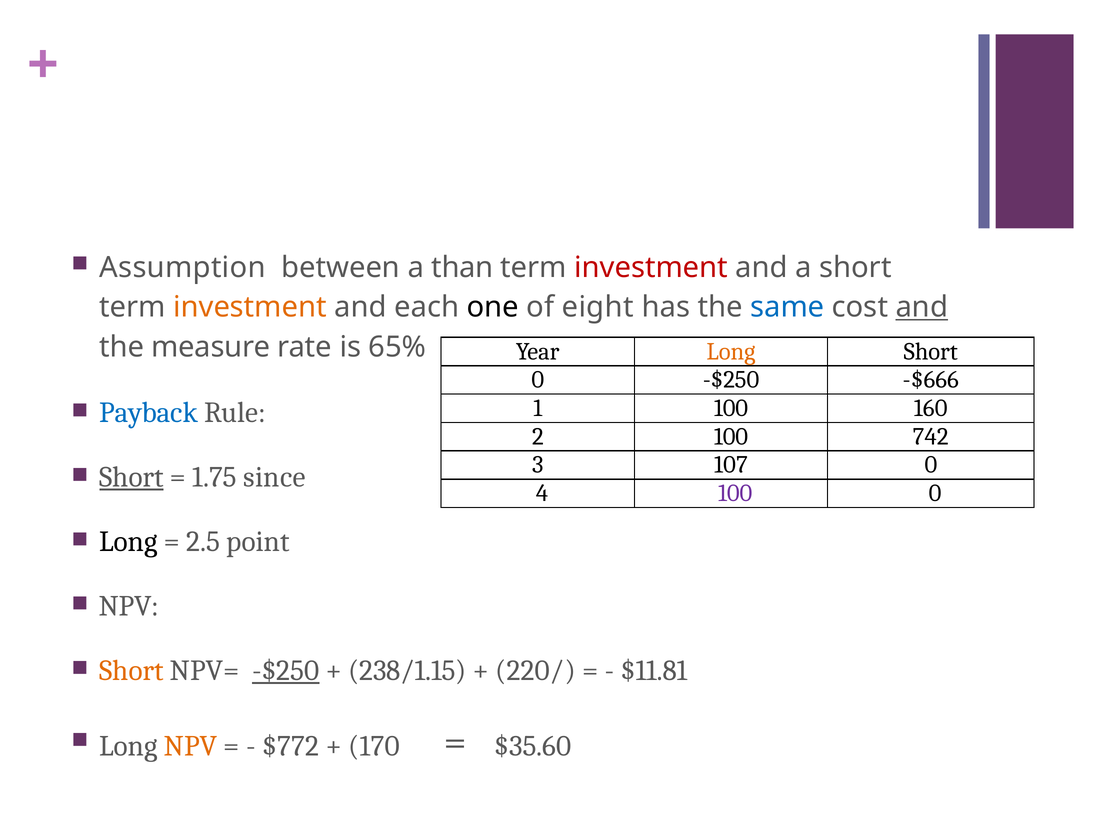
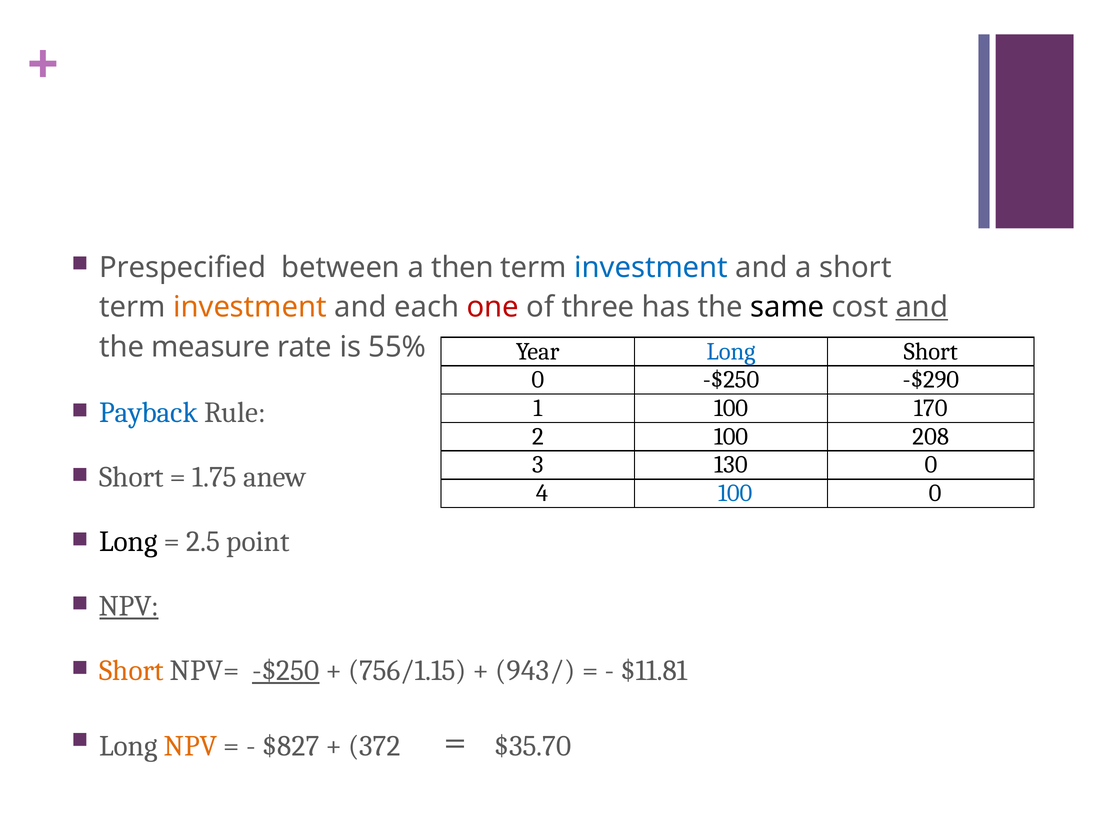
Assumption: Assumption -> Prespecified (183, 267)
than: than -> then (462, 267)
investment colour: red -> blue (651, 267)
one colour: black -> red (493, 307)
eight: eight -> three (598, 307)
same colour: blue -> black (787, 307)
65%: 65% -> 55% (397, 347)
Long colour: orange -> blue (731, 351)
-$666: -$666 -> -$290 (931, 380)
160: 160 -> 170 (931, 408)
742: 742 -> 208 (931, 436)
107: 107 -> 130 (731, 465)
Short underline: present -> none (131, 477)
since: since -> anew (275, 477)
100 colour: purple -> blue (735, 493)
NPV underline: none -> present (129, 606)
238/1.15: 238/1.15 -> 756/1.15 (407, 670)
220/: 220/ -> 943/ (535, 670)
$772: $772 -> $827 (291, 746)
170: 170 -> 372 (374, 746)
$35.60: $35.60 -> $35.70 (533, 746)
